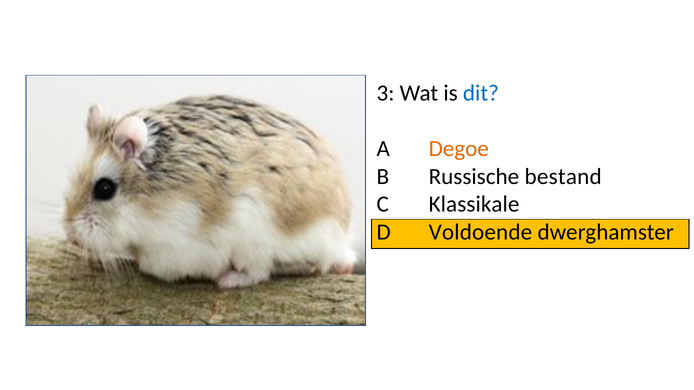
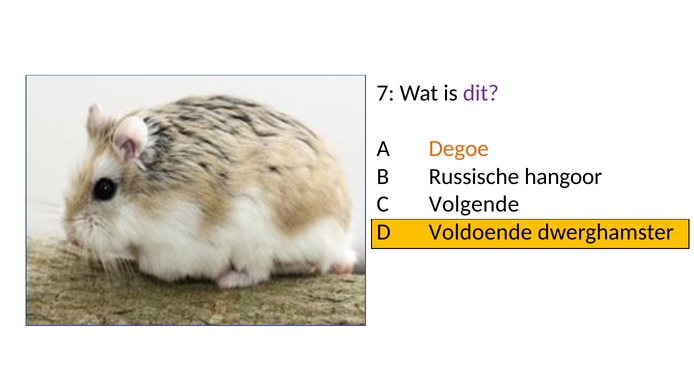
3: 3 -> 7 (386, 93)
dit colour: blue -> purple (481, 93)
bestand: bestand -> hangoor (563, 177)
Klassikale: Klassikale -> Volgende (474, 204)
